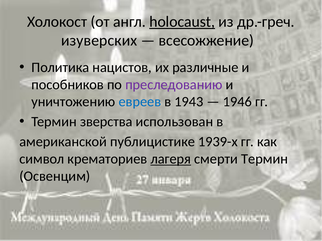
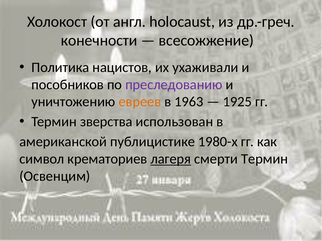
holocaust underline: present -> none (182, 22)
изуверских: изуверских -> конечности (99, 41)
различные: различные -> ухаживали (205, 68)
евреев colour: blue -> orange (140, 102)
1943: 1943 -> 1963 (189, 102)
1946: 1946 -> 1925 (237, 102)
1939-х: 1939-х -> 1980-х (218, 142)
